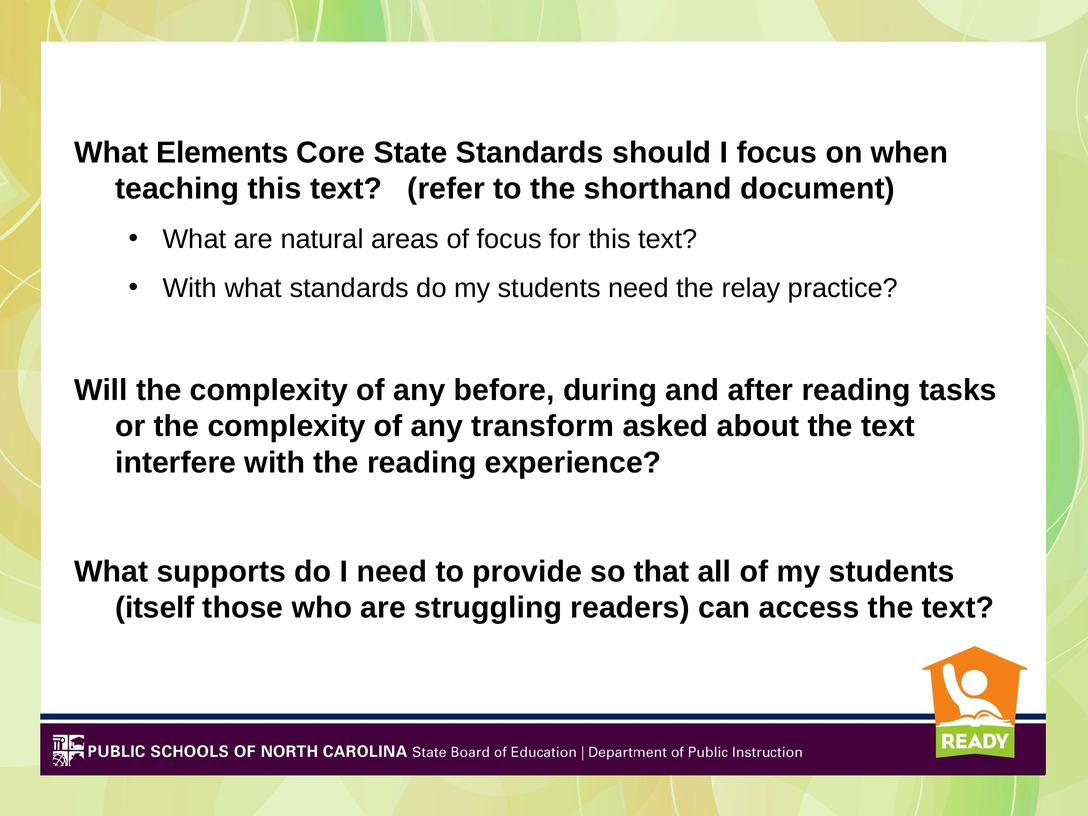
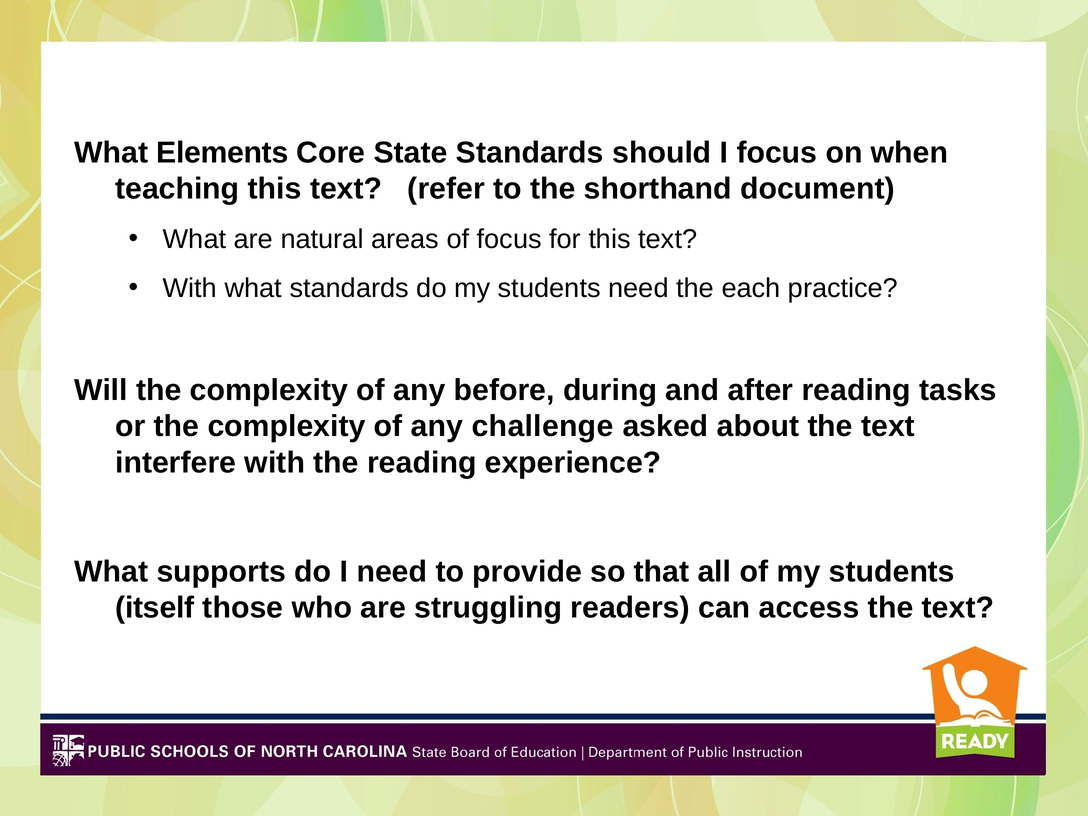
relay: relay -> each (751, 288)
transform: transform -> challenge (543, 426)
